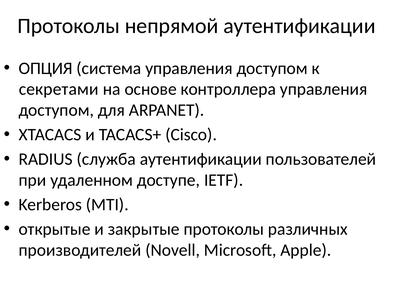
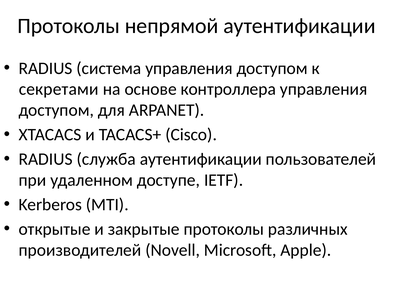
ОПЦИЯ: ОПЦИЯ -> RADIUS (46, 68)
